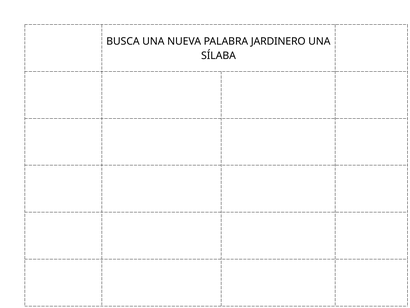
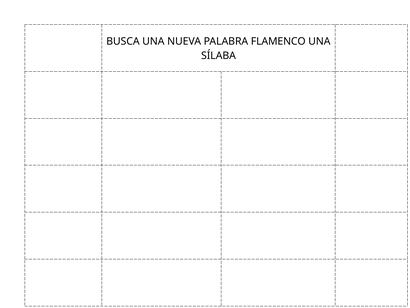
JARDINERO: JARDINERO -> FLAMENCO (278, 41)
